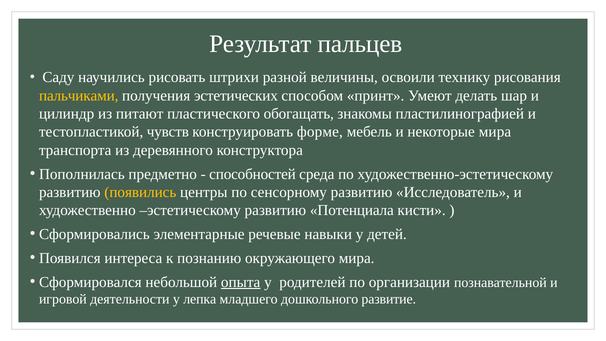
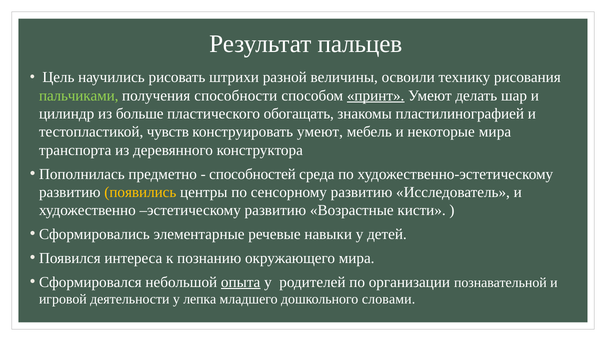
Саду: Саду -> Цель (58, 77)
пальчиками colour: yellow -> light green (79, 96)
эстетических: эстетических -> способности (236, 96)
принт underline: none -> present (376, 96)
питают: питают -> больше (140, 114)
конструировать форме: форме -> умеют (320, 132)
Потенциала: Потенциала -> Возрастные (352, 210)
развитие: развитие -> словами (389, 299)
